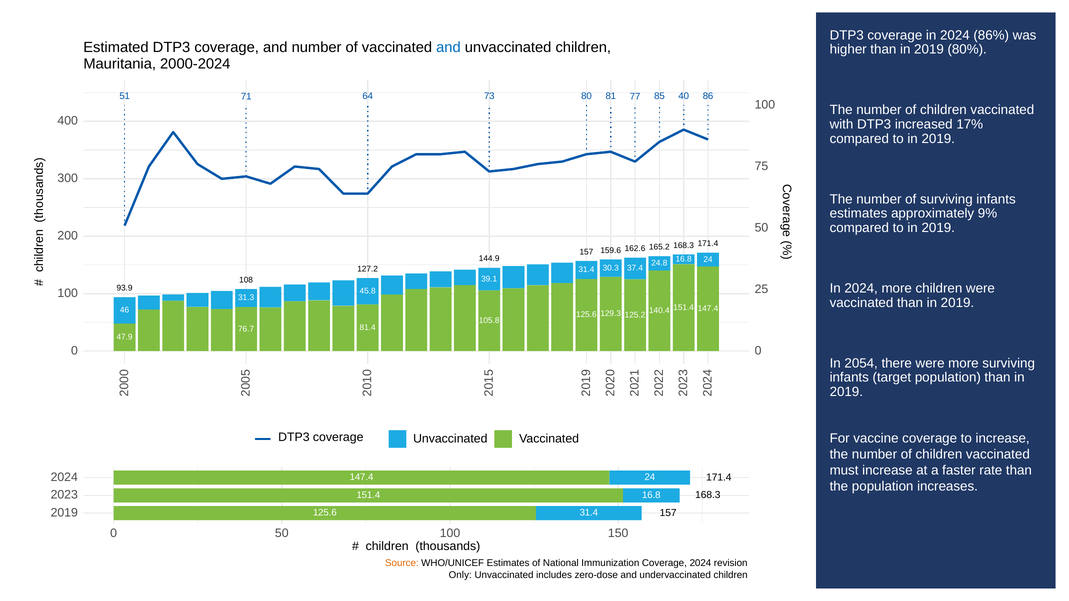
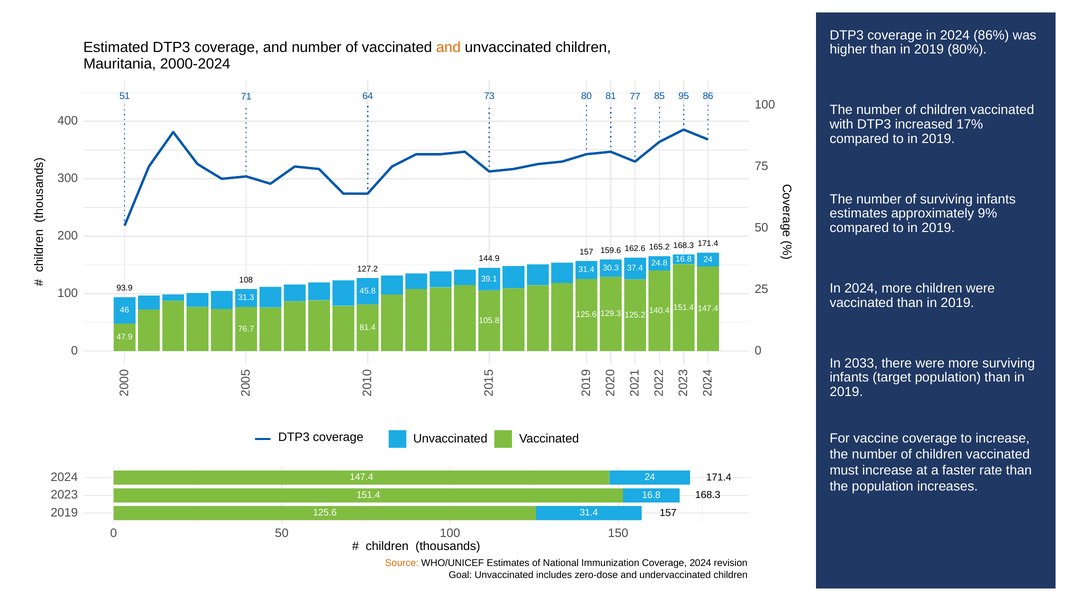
and colour: blue -> orange (448, 47)
40: 40 -> 95 (684, 96)
2054: 2054 -> 2033 (861, 363)
Only: Only -> Goal (460, 575)
